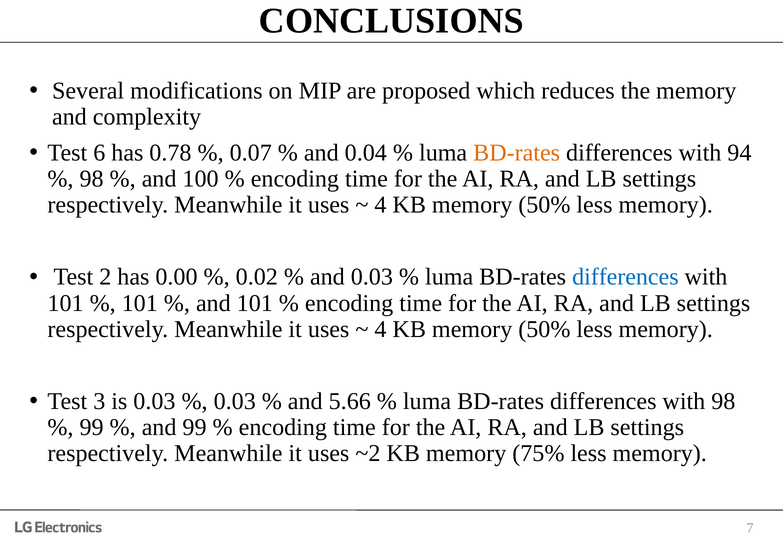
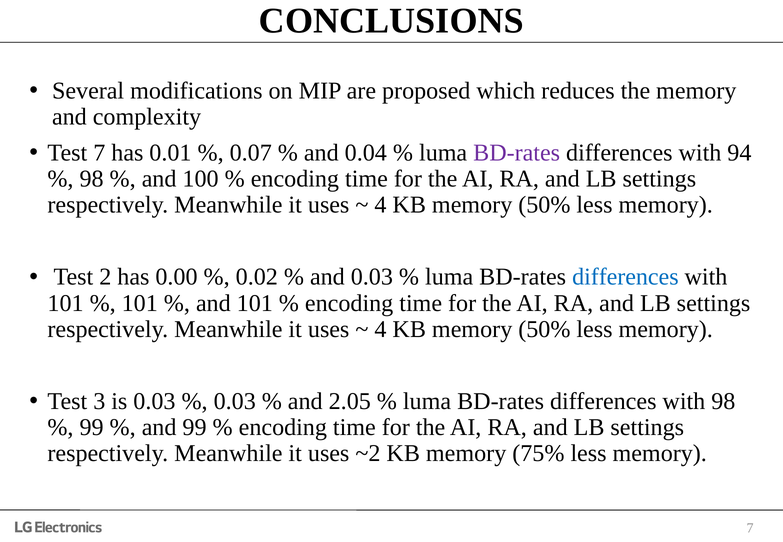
Test 6: 6 -> 7 (99, 153)
0.78: 0.78 -> 0.01 (170, 153)
BD-rates colour: orange -> purple (517, 153)
5.66: 5.66 -> 2.05 (350, 401)
